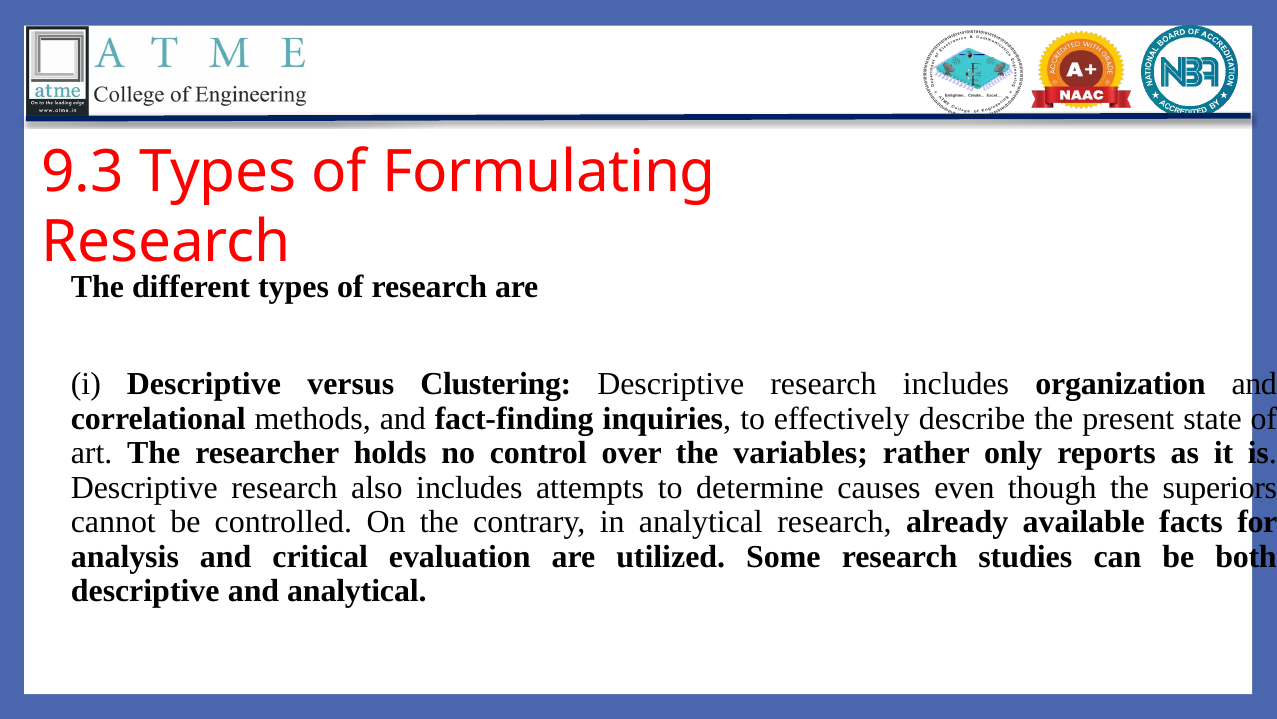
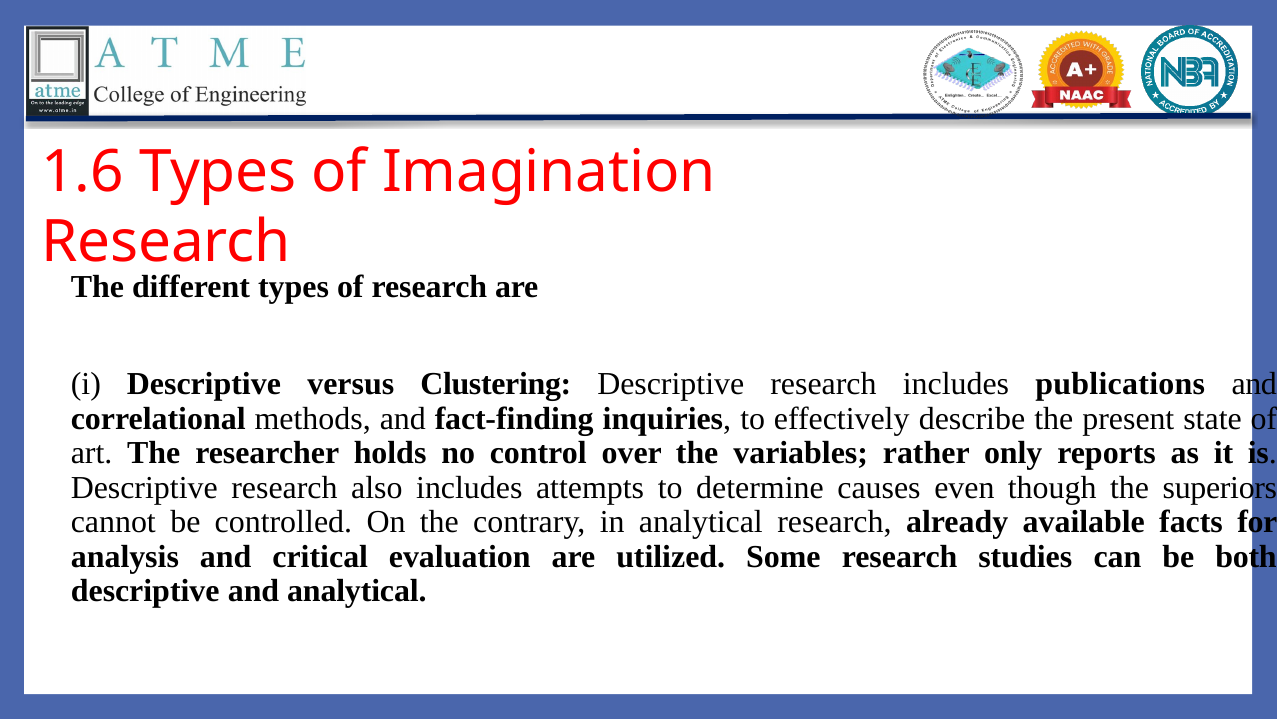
9.3: 9.3 -> 1.6 (83, 172)
Formulating: Formulating -> Imagination (549, 172)
organization: organization -> publications (1120, 384)
